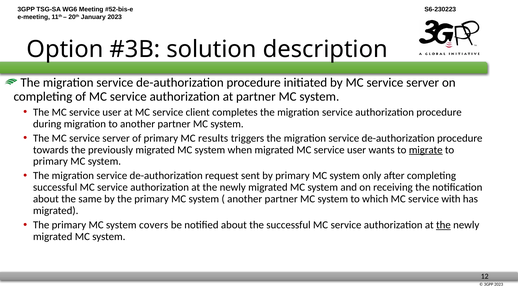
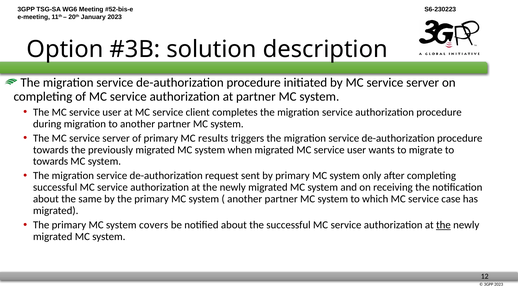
migrate underline: present -> none (426, 150)
primary: primary -> towards (51, 162)
with: with -> case (451, 199)
